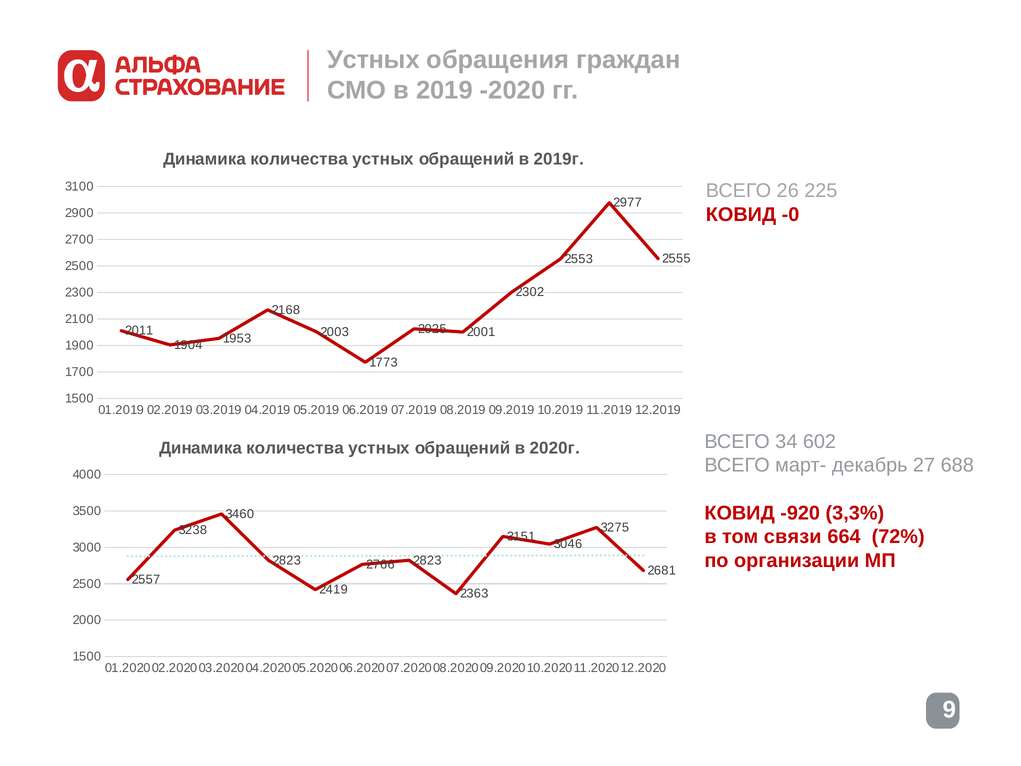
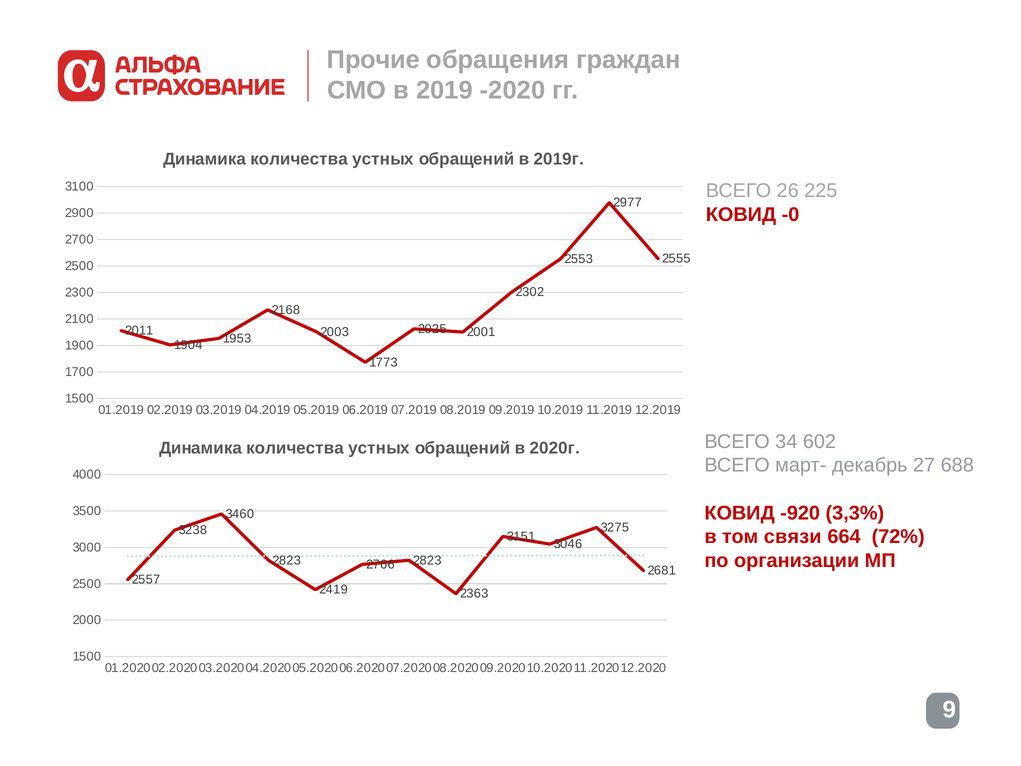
Устных: Устных -> Прочие (373, 60)
